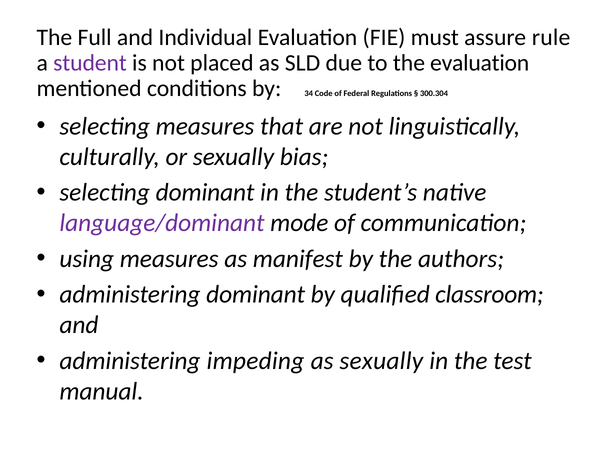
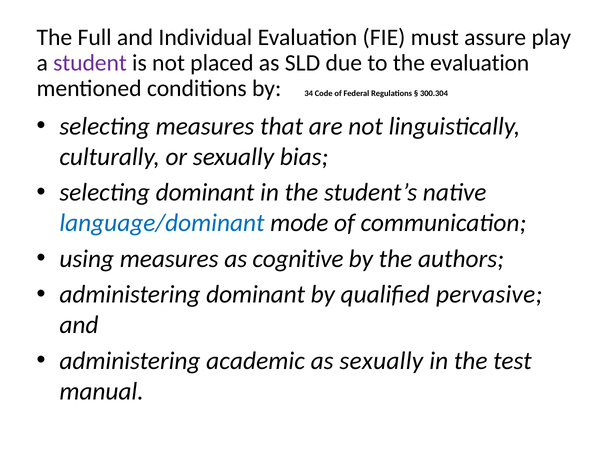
rule: rule -> play (551, 37)
language/dominant colour: purple -> blue (162, 223)
manifest: manifest -> cognitive (298, 259)
classroom: classroom -> pervasive (489, 295)
impeding: impeding -> academic (256, 361)
